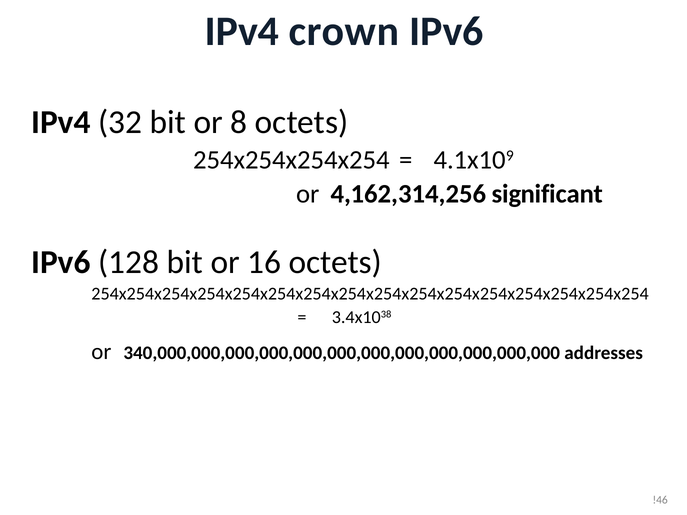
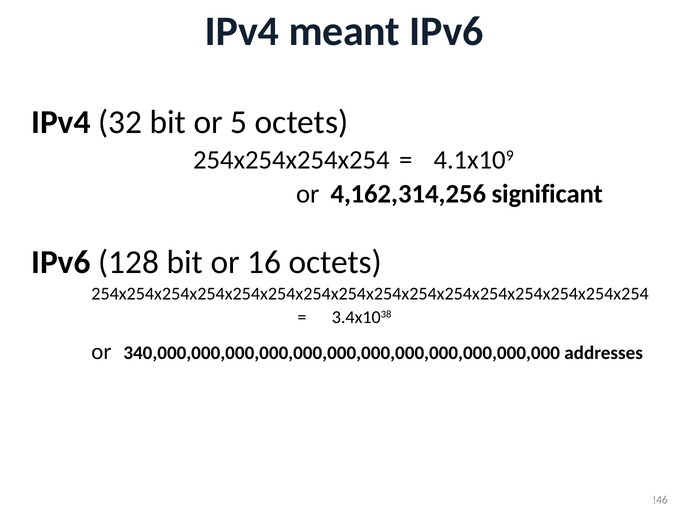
crown: crown -> meant (344, 32)
8: 8 -> 5 (239, 122)
